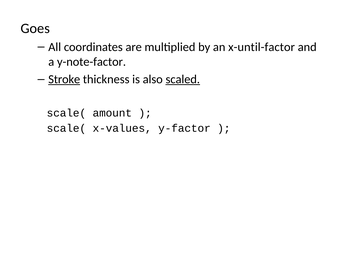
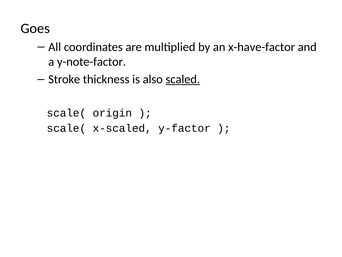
x-until-factor: x-until-factor -> x-have-factor (262, 47)
Stroke underline: present -> none (64, 79)
amount: amount -> origin (112, 113)
x-values: x-values -> x-scaled (122, 128)
